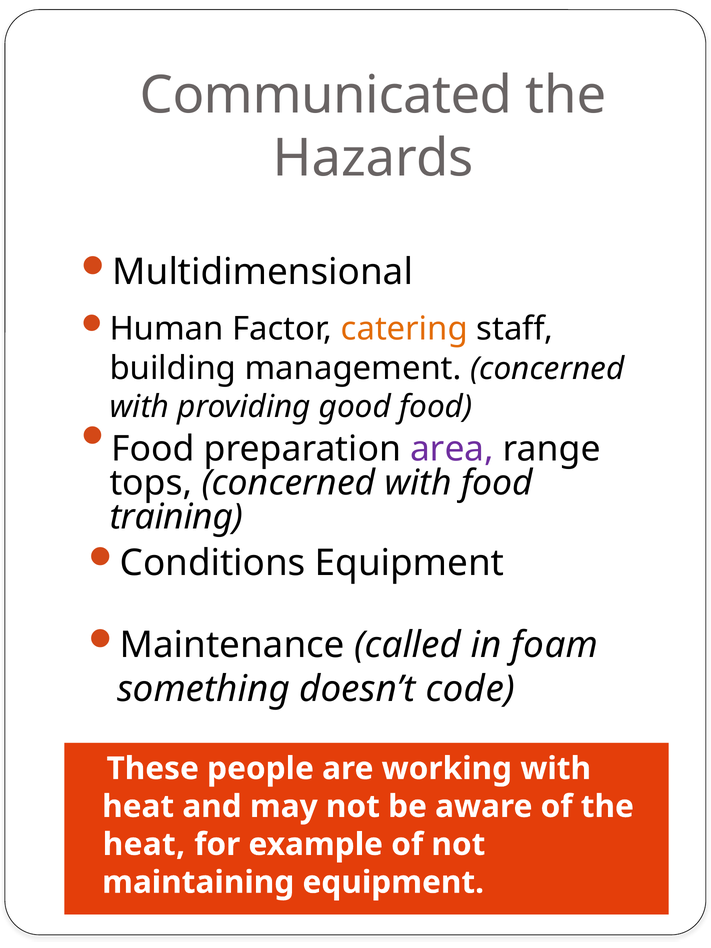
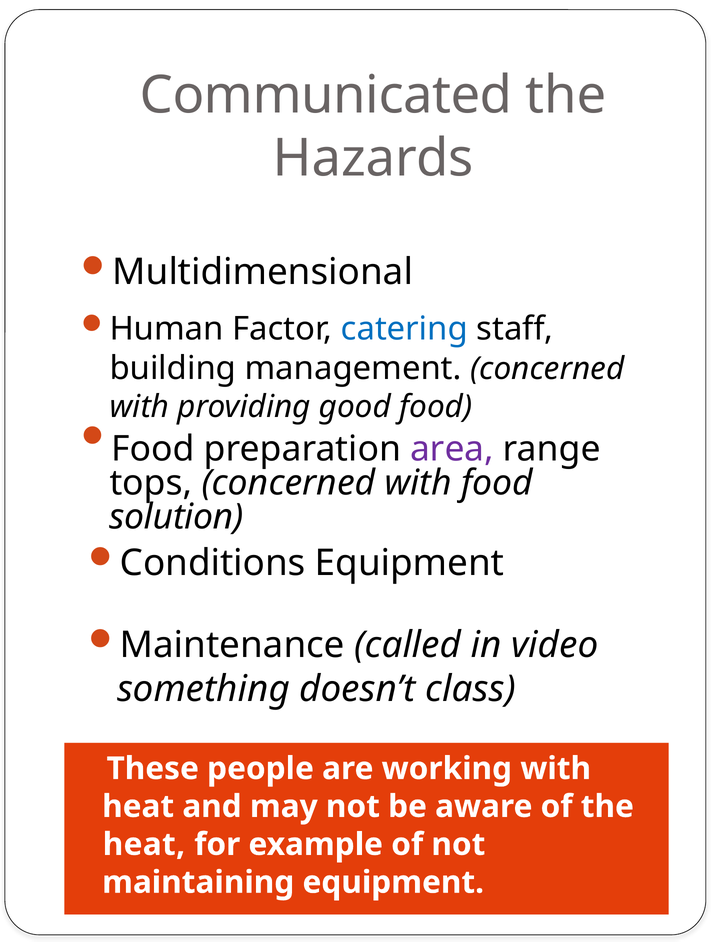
catering colour: orange -> blue (404, 329)
training: training -> solution (176, 517)
foam: foam -> video (555, 645)
code: code -> class (470, 689)
